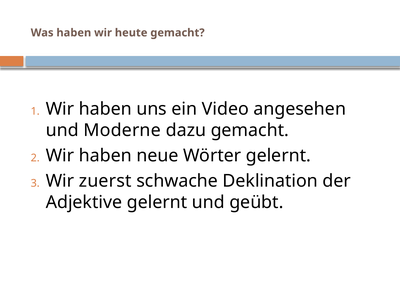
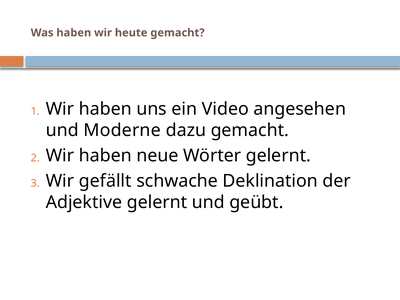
zuerst: zuerst -> gefällt (105, 181)
